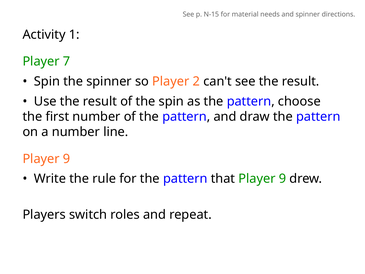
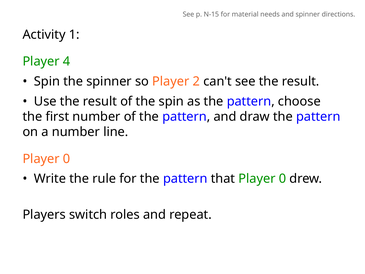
7: 7 -> 4 (67, 61)
9: 9 -> 0 (67, 159)
that Player 9: 9 -> 0 (282, 179)
